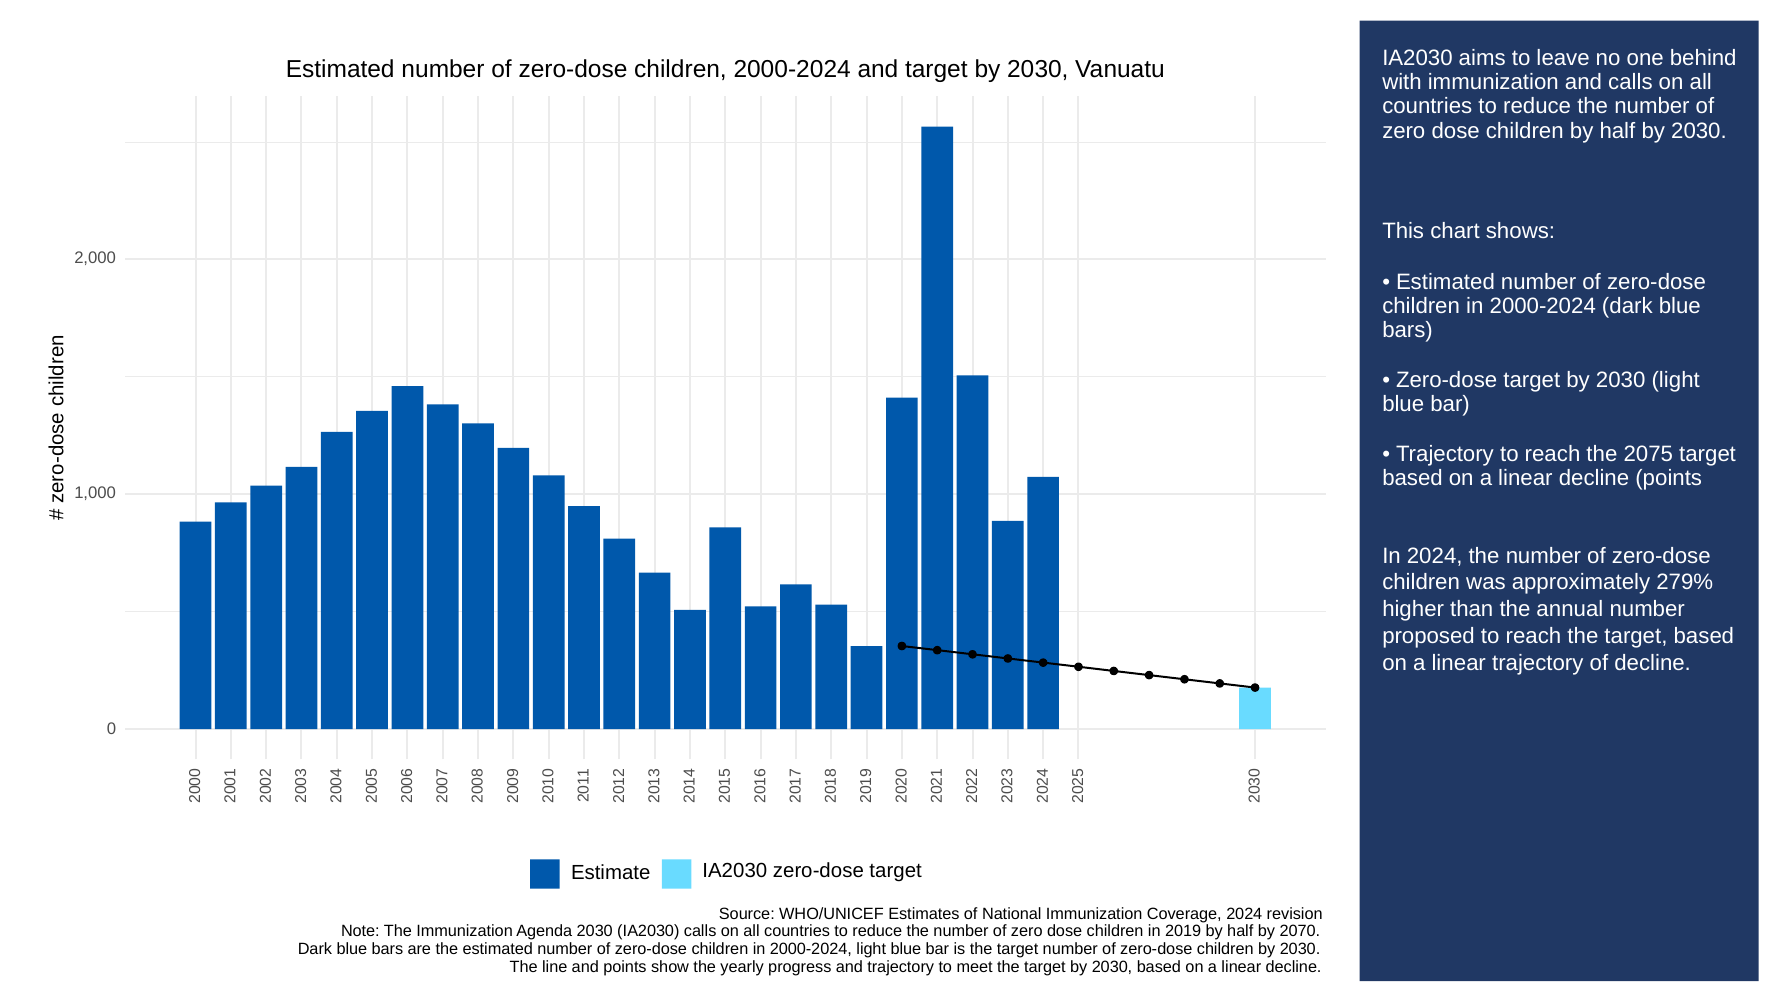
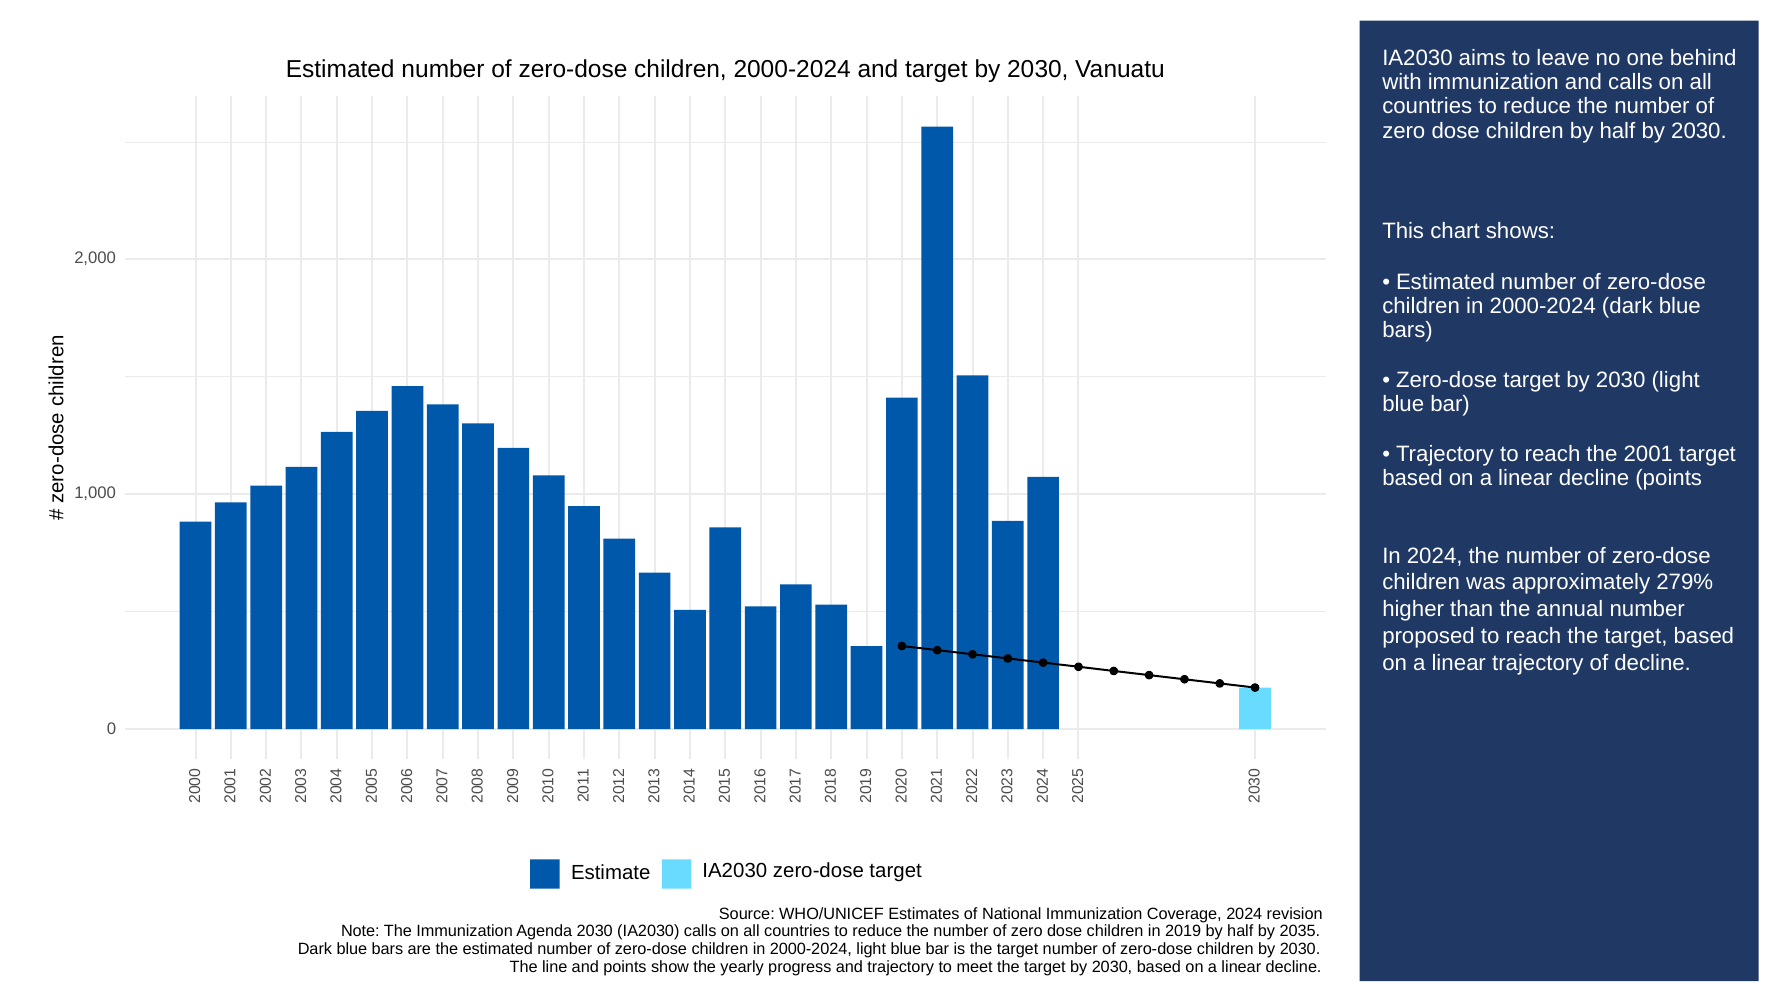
2075: 2075 -> 2001 (1648, 454)
2070: 2070 -> 2035 (1300, 931)
